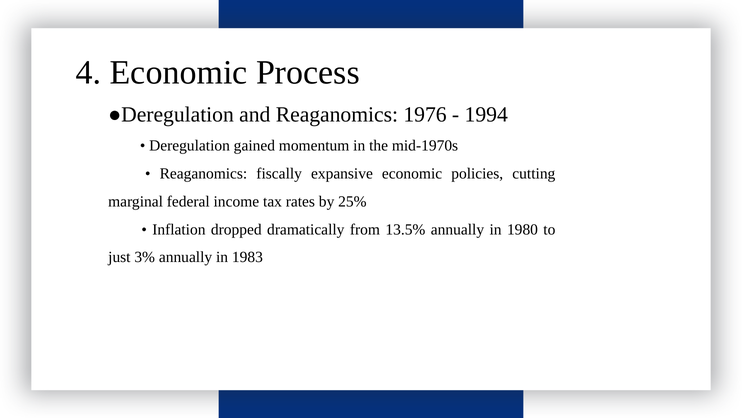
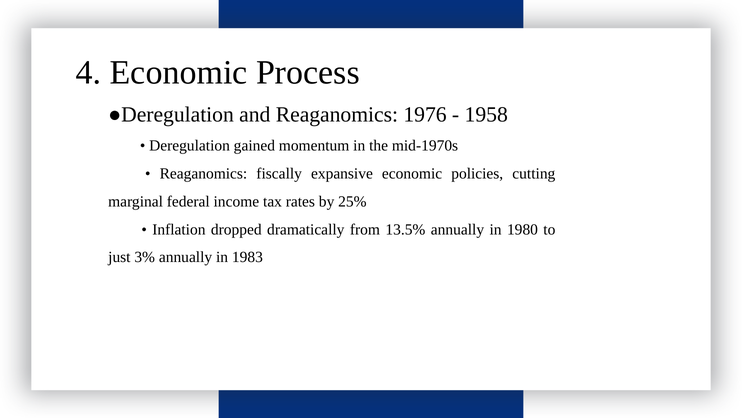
1994: 1994 -> 1958 (486, 114)
